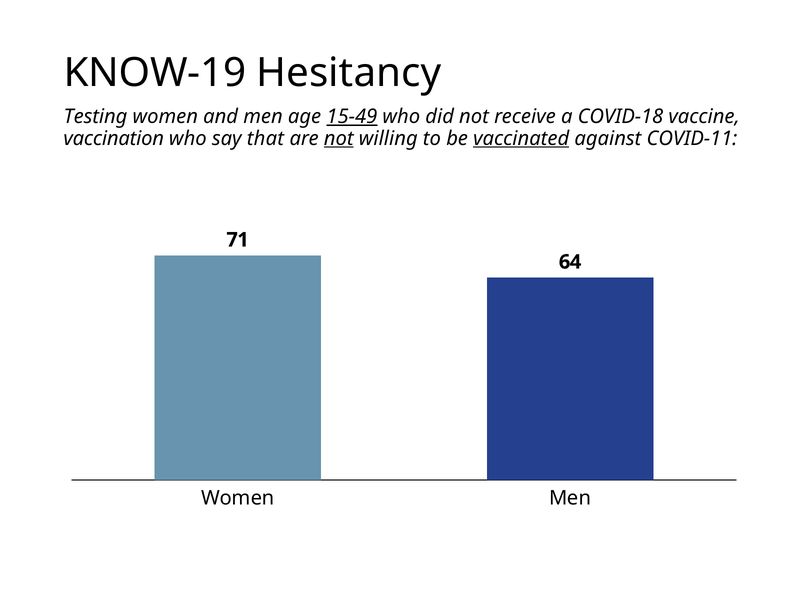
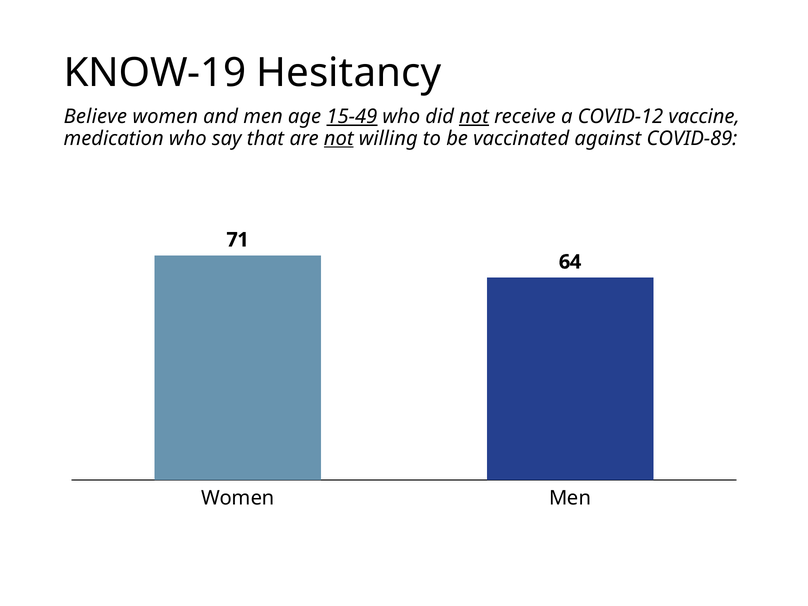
Testing: Testing -> Believe (95, 117)
not underline: none -> present (474, 117)
COVID-18: COVID-18 -> COVID-12 (620, 117)
vaccination: vaccination -> medication (114, 138)
vaccinated underline: present -> none (521, 138)
COVID-11: COVID-11 -> COVID-89 (692, 138)
